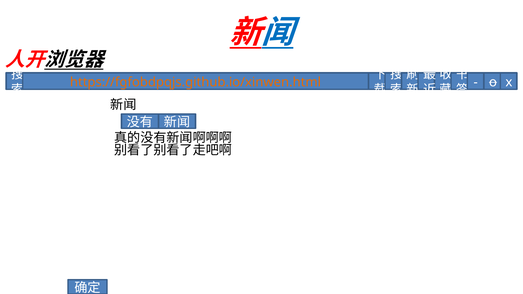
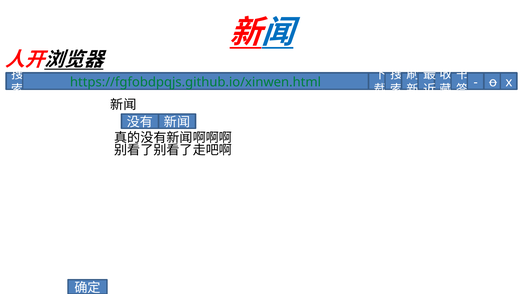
https://fgfobdpqjs.github.io/xinwen.html colour: orange -> green (195, 82)
